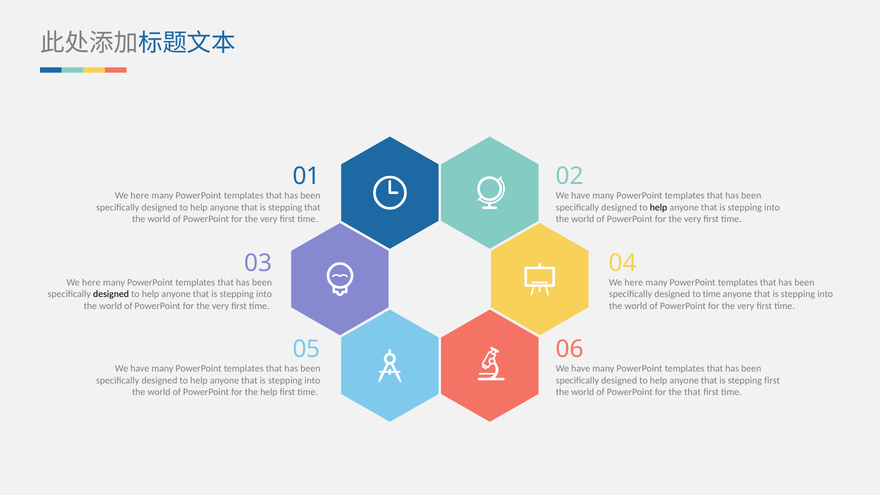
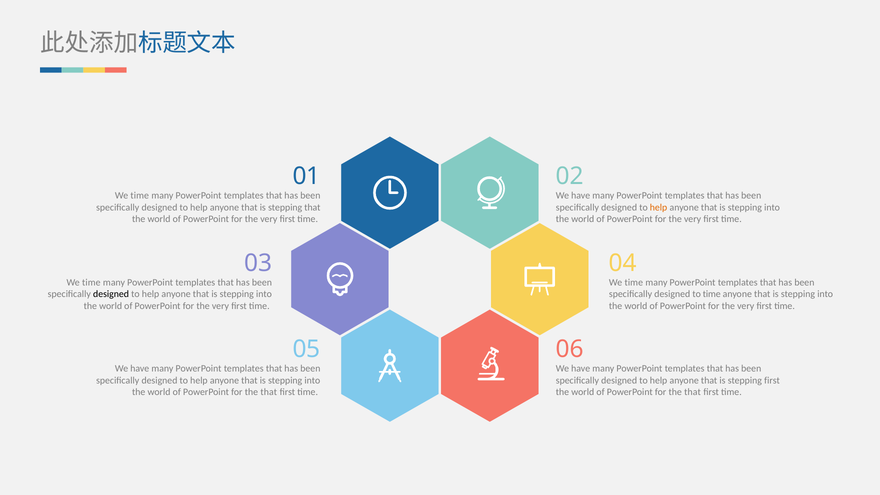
here: here -> time (140, 196)
help colour: black -> orange (659, 207)
here: here -> time (91, 283)
here: here -> time (634, 283)
help: help -> that (269, 392)
